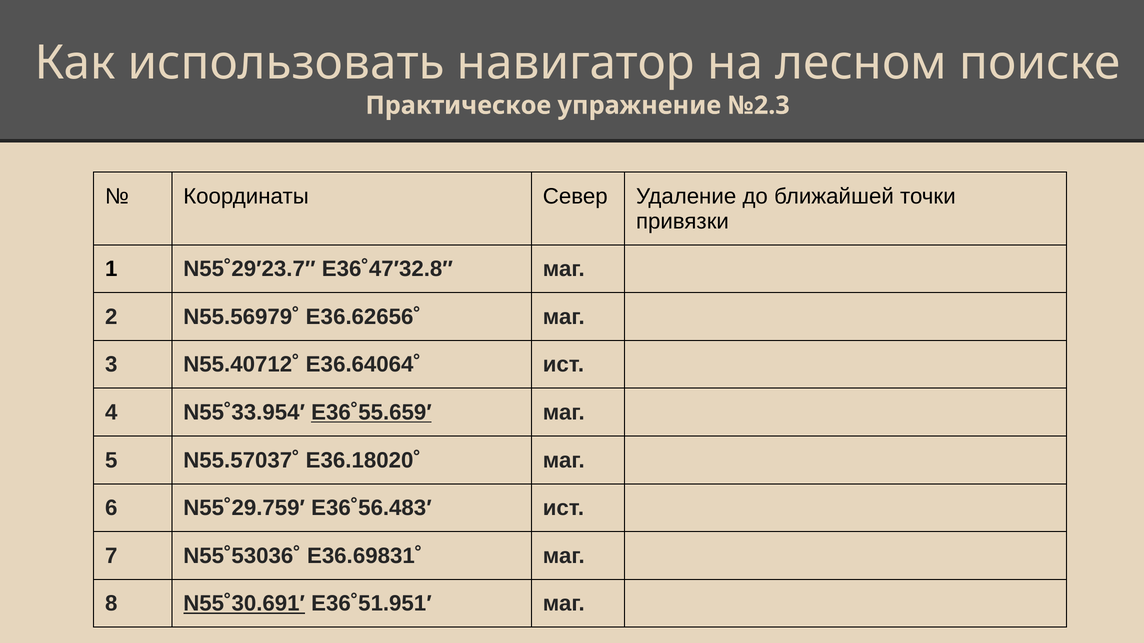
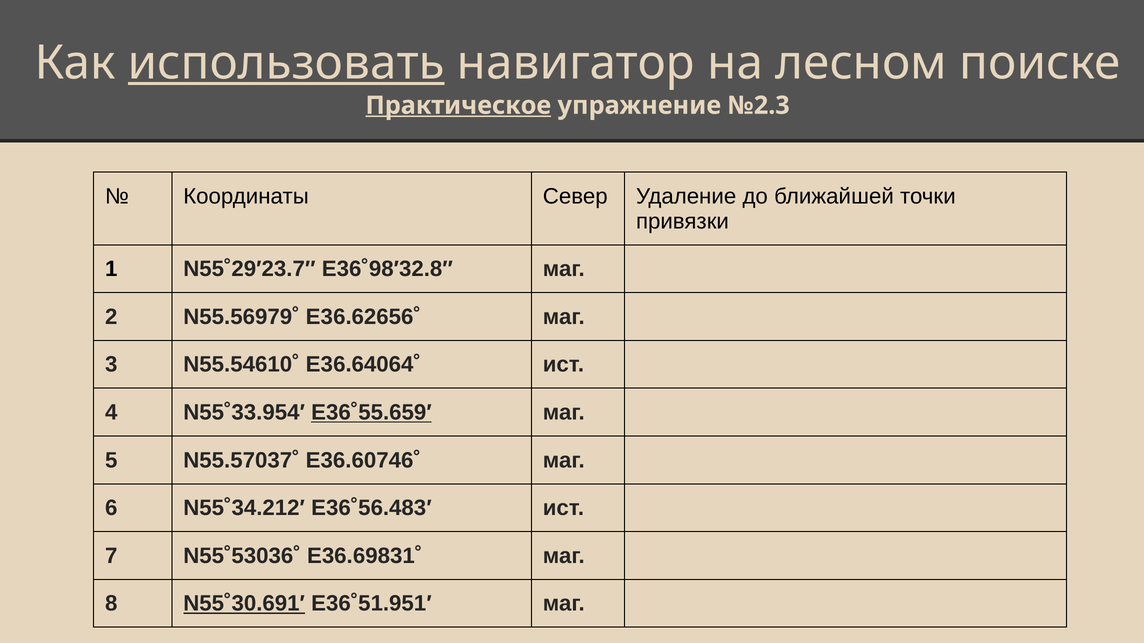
использовать underline: none -> present (286, 63)
Практическое underline: none -> present (458, 106)
E36˚47′32.8″: E36˚47′32.8″ -> E36˚98′32.8″ (387, 269)
N55.40712˚: N55.40712˚ -> N55.54610˚ (241, 365)
E36.18020˚: E36.18020˚ -> E36.60746˚ (363, 461)
N55˚29.759′: N55˚29.759′ -> N55˚34.212′ (244, 508)
